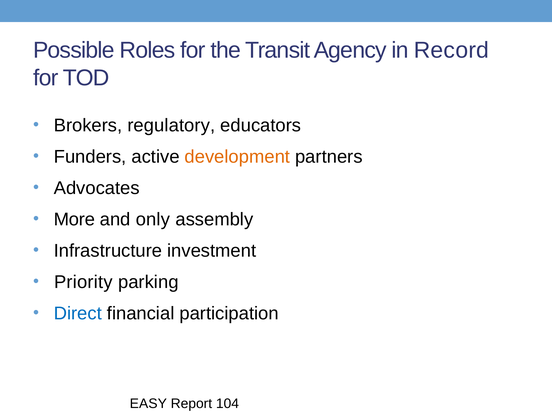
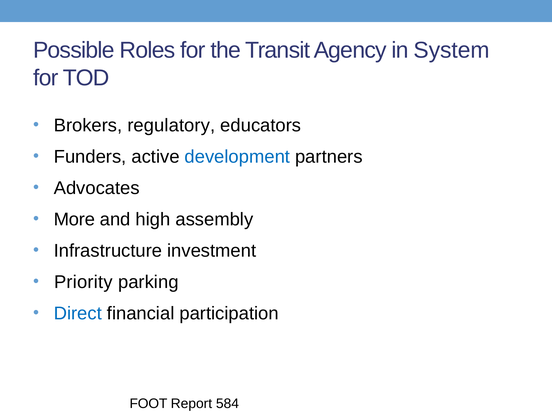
Record: Record -> System (452, 50)
development colour: orange -> blue (237, 157)
only: only -> high (153, 219)
EASY: EASY -> FOOT (148, 404)
104: 104 -> 584 (227, 404)
